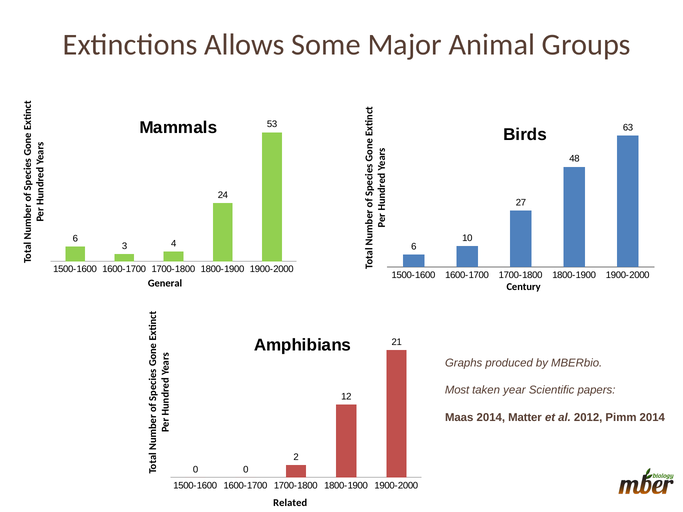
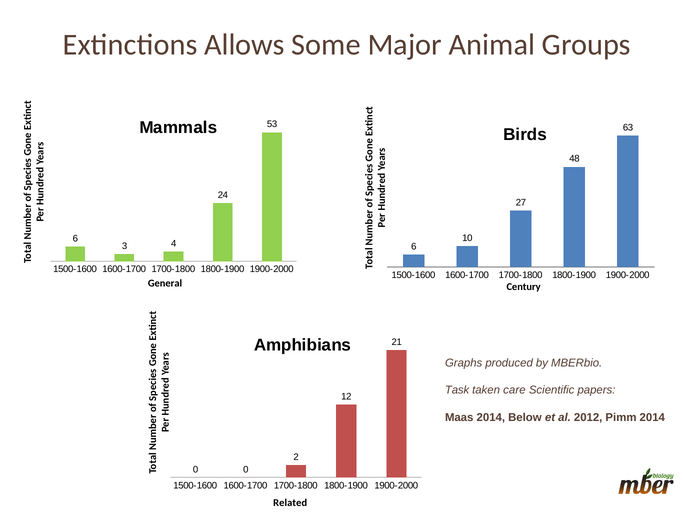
Most: Most -> Task (457, 390)
year: year -> care (514, 390)
Matter: Matter -> Below (525, 418)
